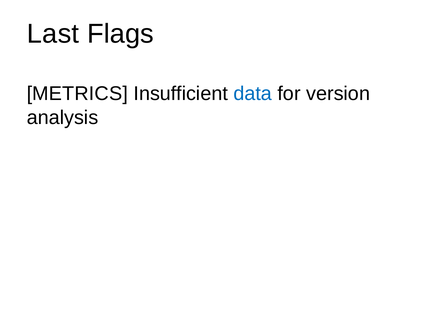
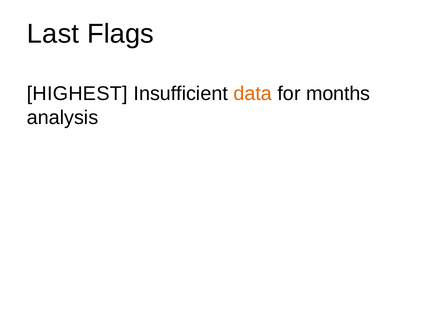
METRICS: METRICS -> HIGHEST (77, 94)
data colour: blue -> orange (253, 94)
version: version -> months (338, 94)
